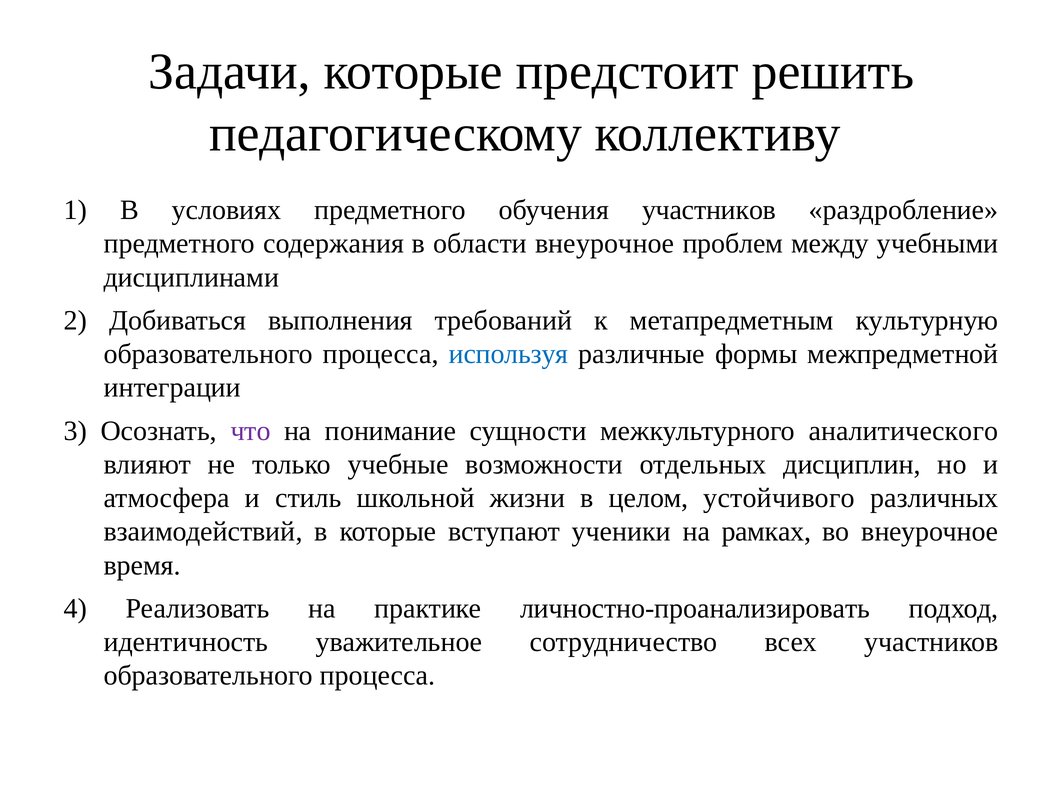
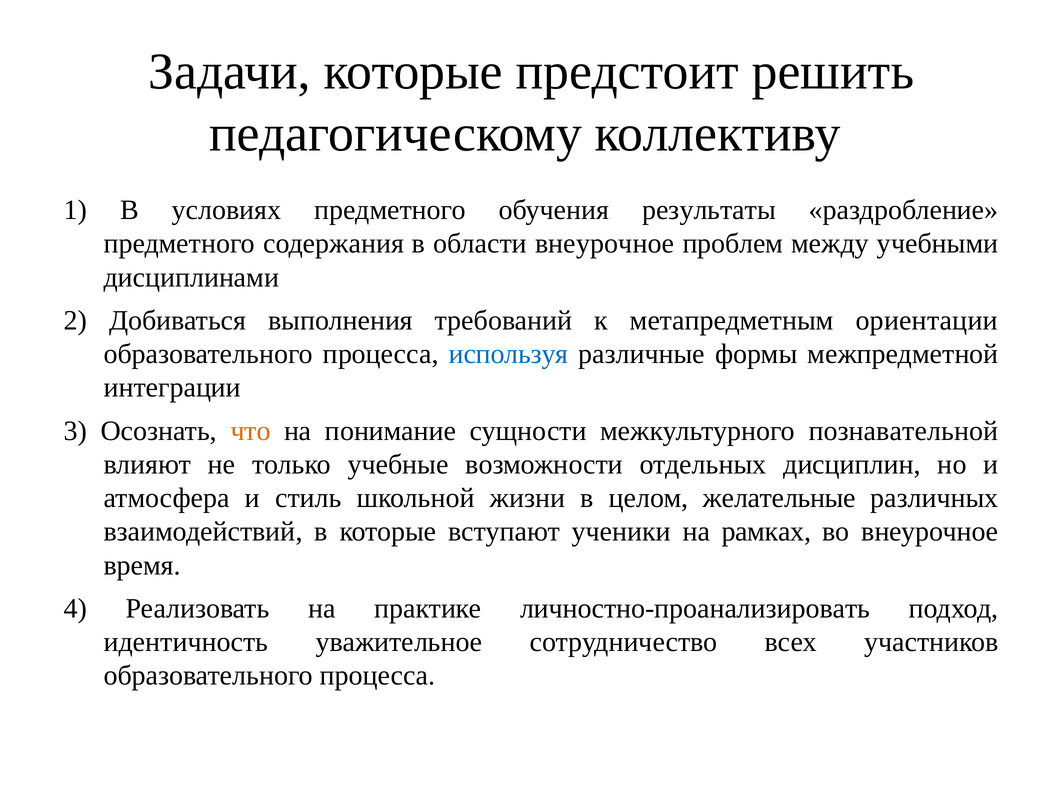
обучения участников: участников -> результаты (709, 210)
культурную: культурную -> ориентации (927, 321)
что colour: purple -> orange (251, 431)
аналитического: аналитического -> познавательной (903, 431)
устойчивого: устойчивого -> желательные (779, 498)
